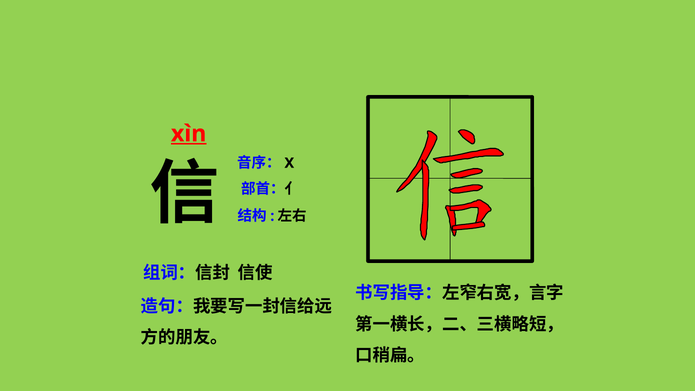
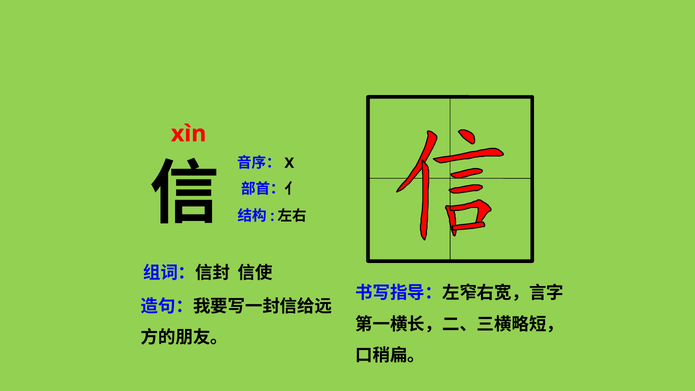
xìn underline: present -> none (189, 134)
